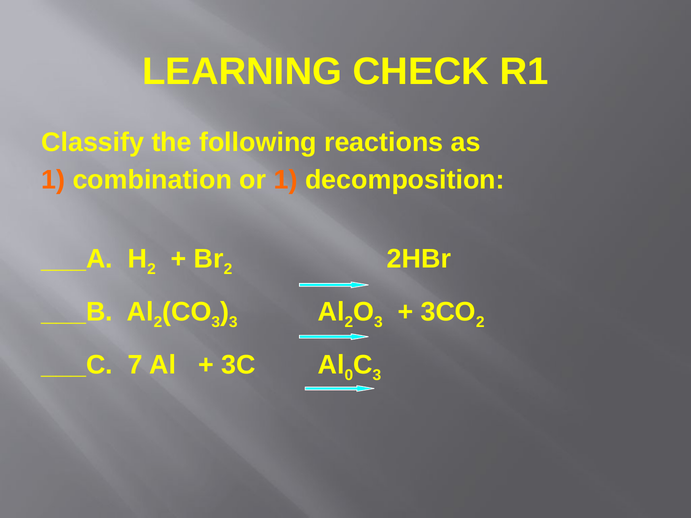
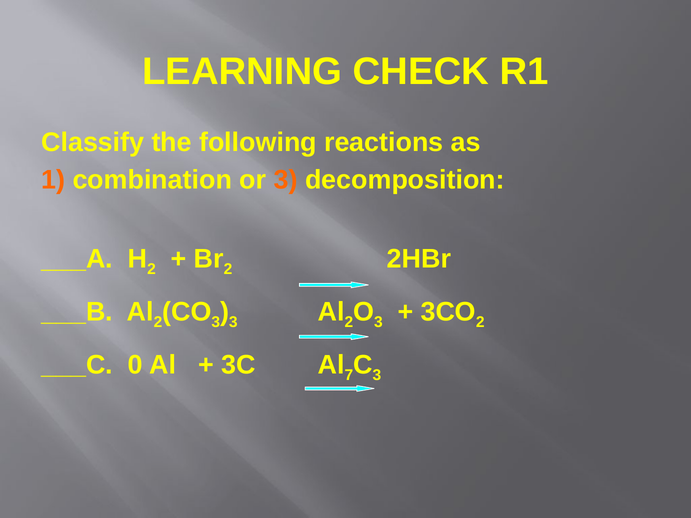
or 1: 1 -> 3 (286, 180)
7: 7 -> 0 (135, 365)
0: 0 -> 7 (349, 376)
